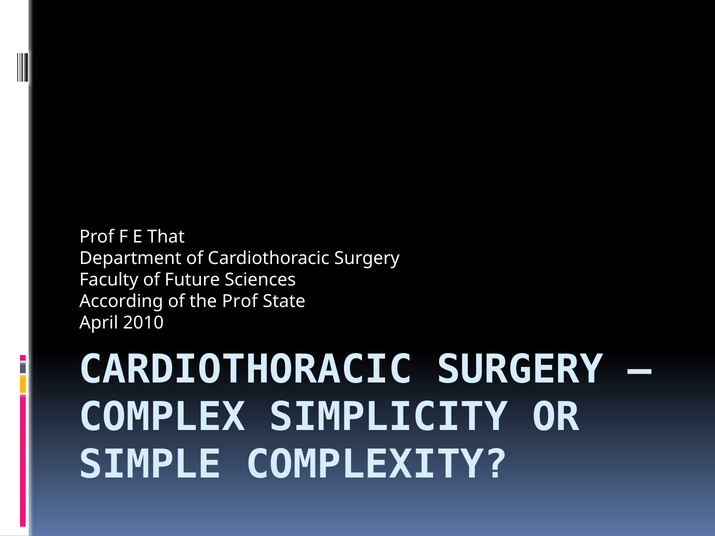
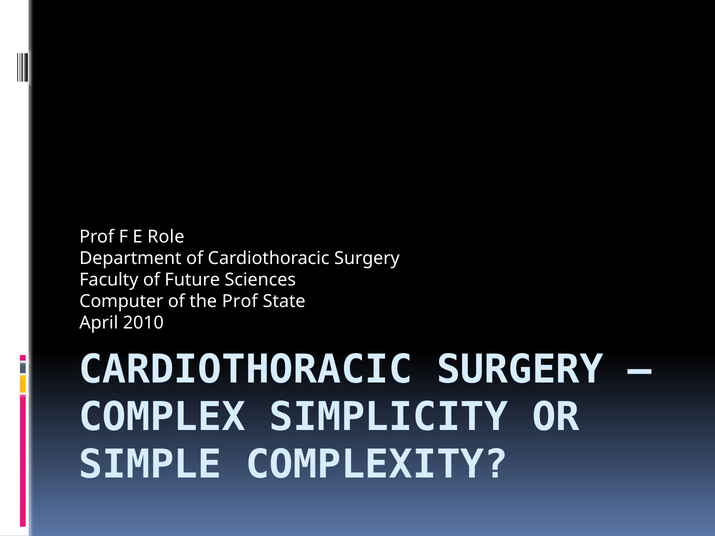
That: That -> Role (166, 237)
According: According -> Computer (121, 302)
